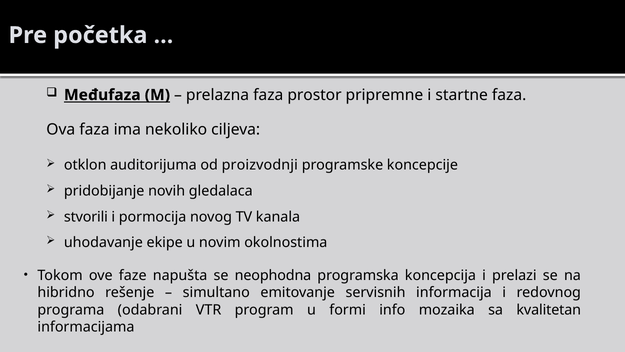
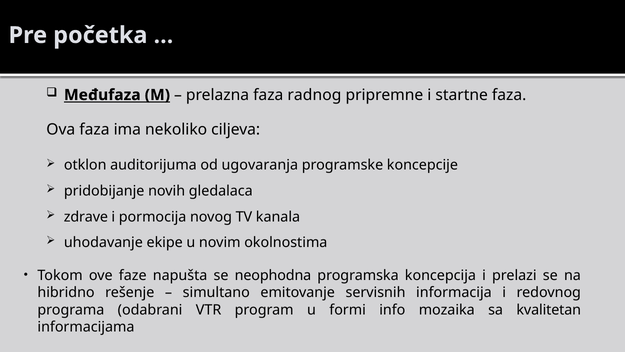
prostor: prostor -> radnog (314, 95)
proizvodnji: proizvodnji -> ugovaranja (260, 165)
stvorili: stvorili -> zdrave (86, 217)
